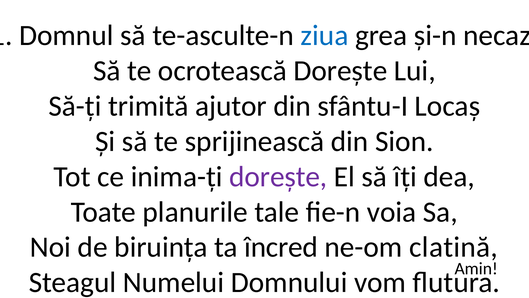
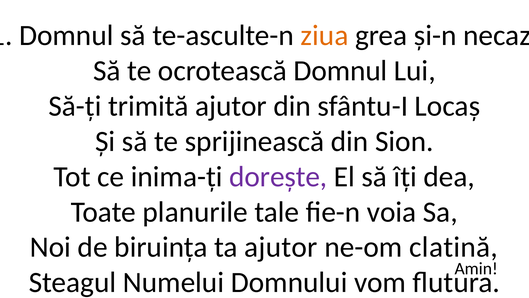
ziua colour: blue -> orange (325, 35)
ocrotească Dorește: Dorește -> Domnul (340, 71)
ta încred: încred -> ajutor (281, 247)
